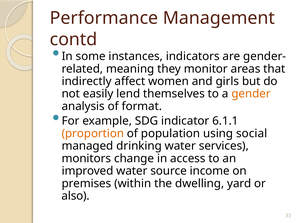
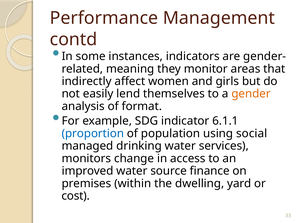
proportion colour: orange -> blue (93, 134)
income: income -> finance (210, 171)
also: also -> cost (76, 196)
